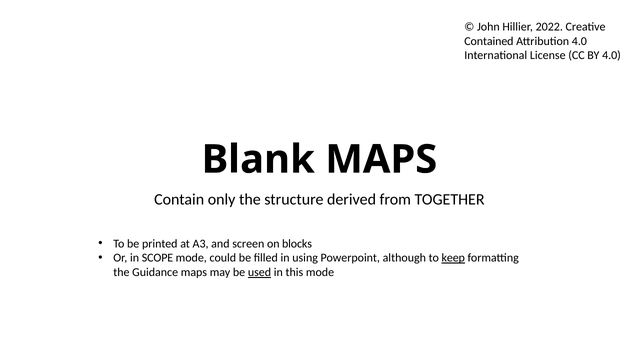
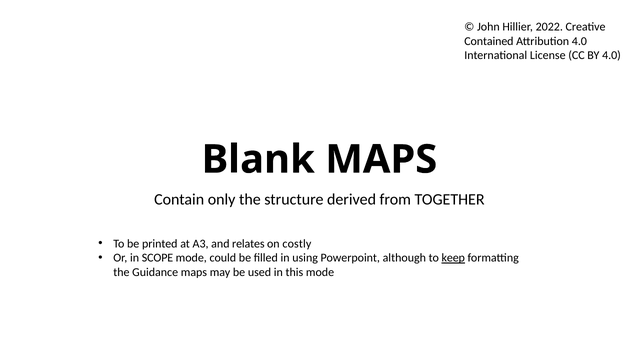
screen: screen -> relates (248, 244)
blocks: blocks -> costly (297, 244)
used underline: present -> none (260, 273)
